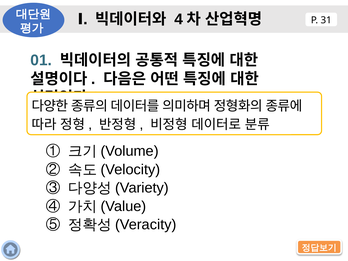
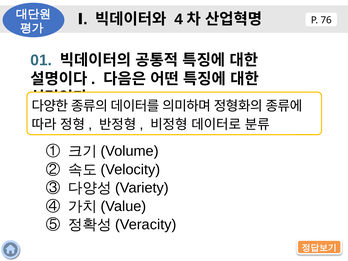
31: 31 -> 76 (326, 20)
